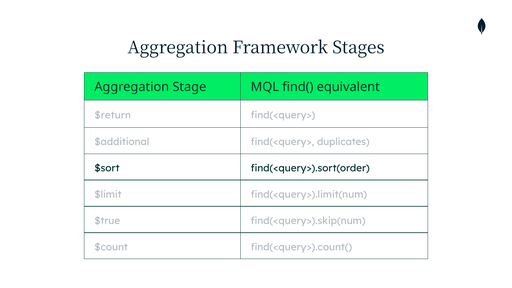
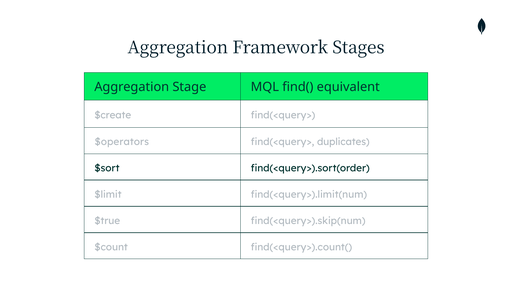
$return: $return -> $create (113, 115)
$additional: $additional -> $operators (122, 142)
